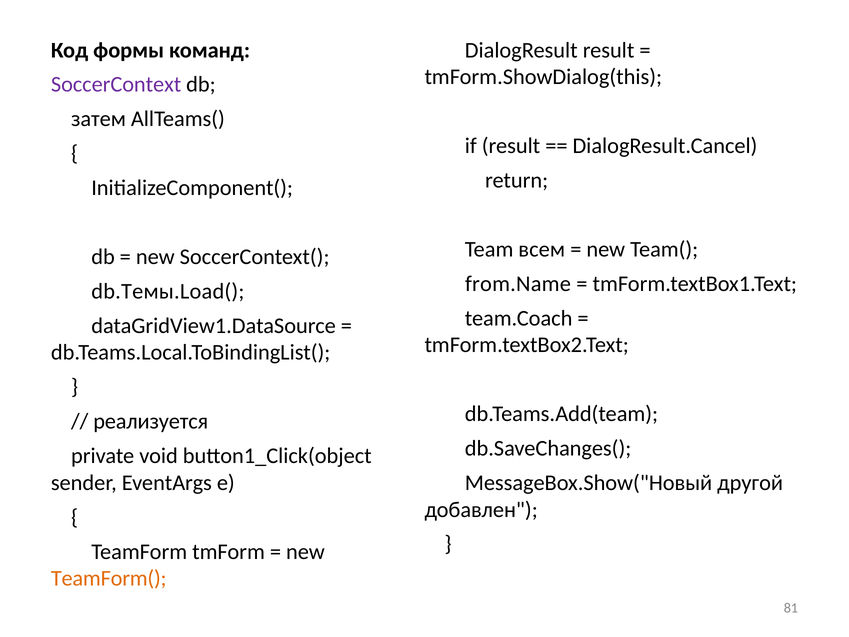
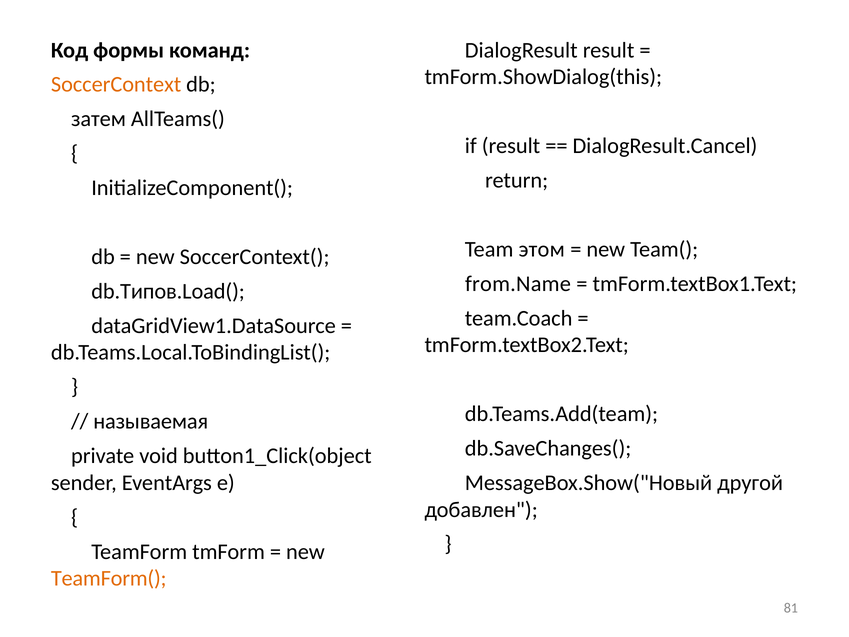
SoccerContext colour: purple -> orange (116, 85)
всем: всем -> этом (542, 249)
db.Темы.Load(: db.Темы.Load( -> db.Типов.Load( (168, 291)
реализуется: реализуется -> называемая (151, 421)
